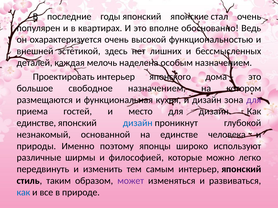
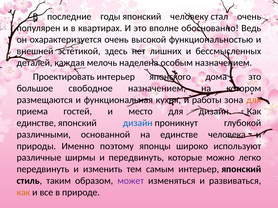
японские: японские -> человеку (189, 17)
и дизайн: дизайн -> работы (207, 100)
для colour: purple -> orange (254, 100)
незнакомый: незнакомый -> различными (44, 135)
и философией: философией -> передвинуть (136, 158)
как colour: blue -> orange (23, 193)
